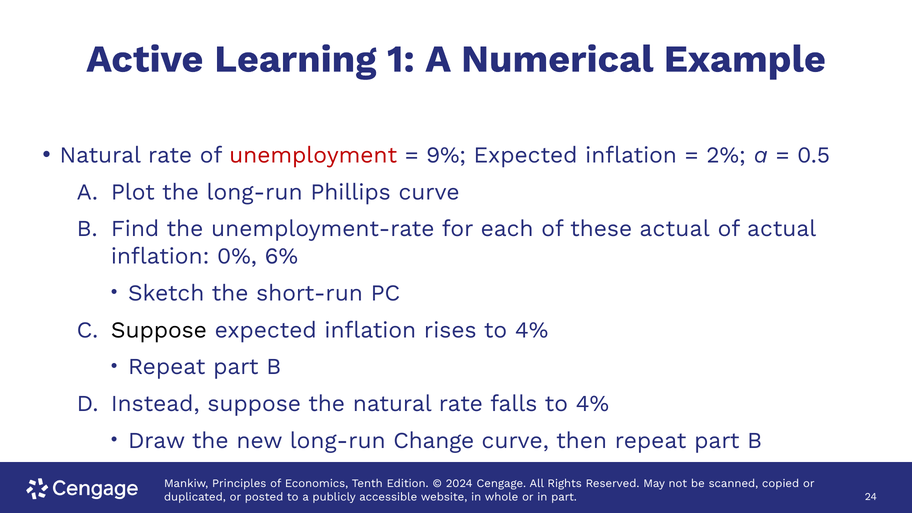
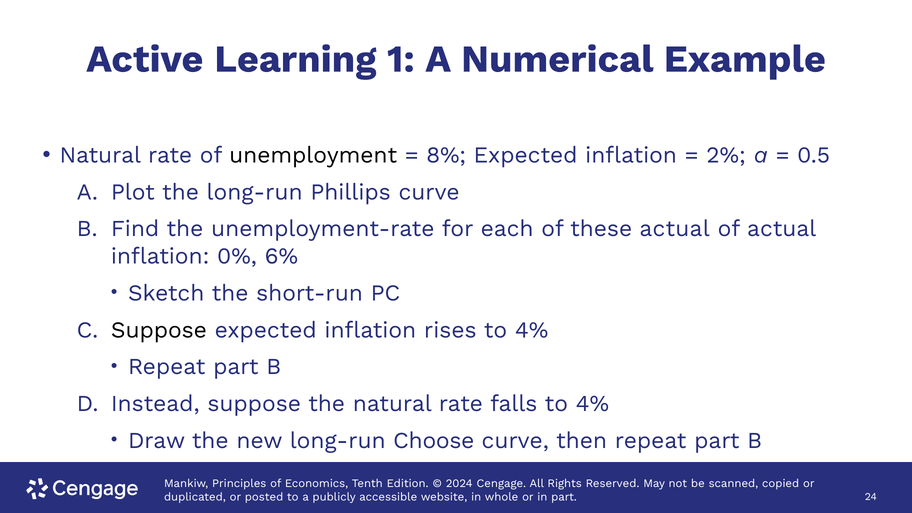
unemployment colour: red -> black (313, 155)
9%: 9% -> 8% (446, 155)
Change: Change -> Choose (434, 440)
